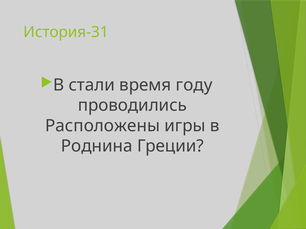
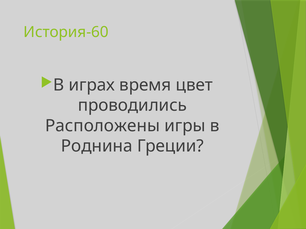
История-31: История-31 -> История-60 (66, 32)
стали: стали -> играх (92, 85)
году: году -> цвет (194, 85)
